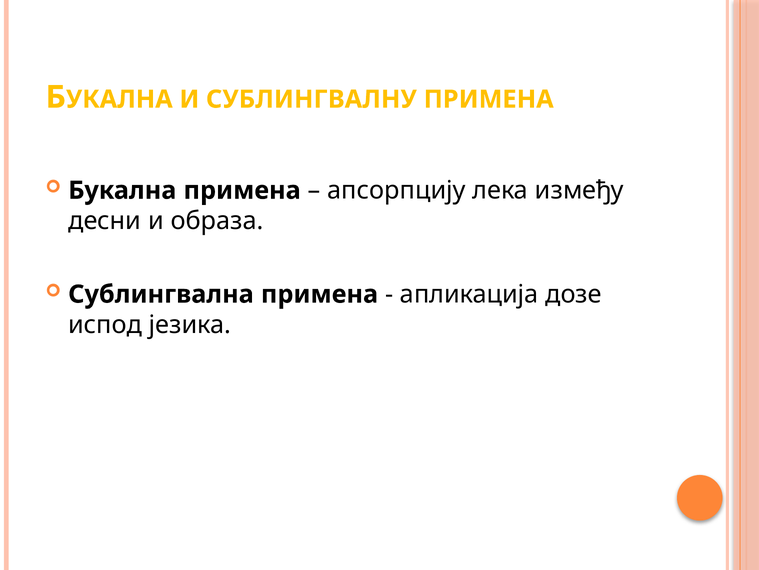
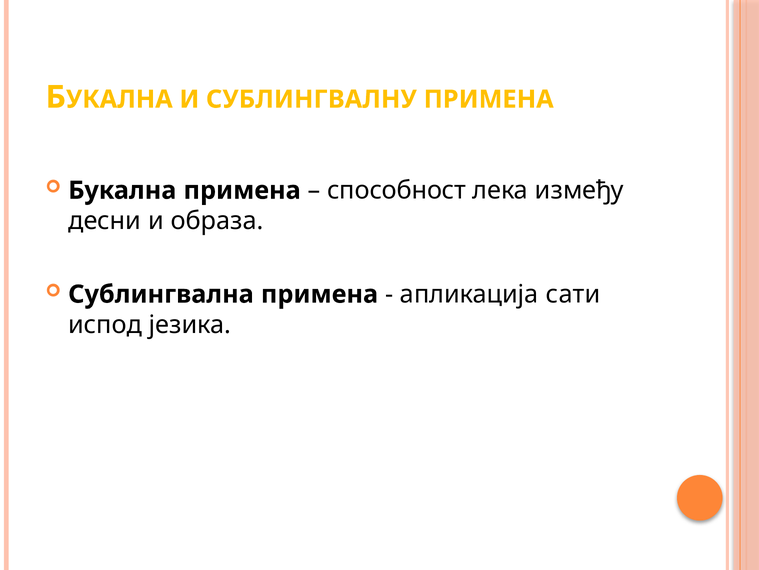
апсорпцију: апсорпцију -> способност (397, 190)
дозе: дозе -> сати (573, 294)
